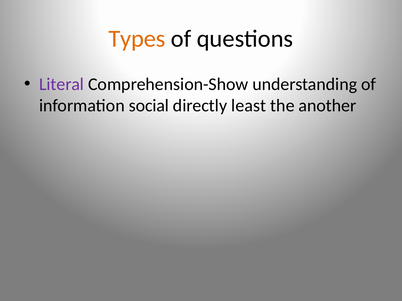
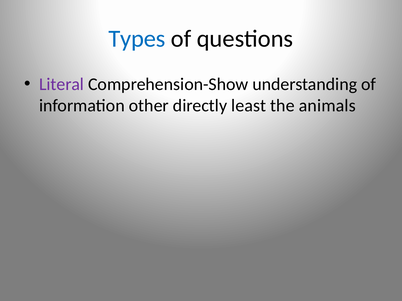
Types colour: orange -> blue (137, 39)
social: social -> other (149, 106)
another: another -> animals (327, 106)
